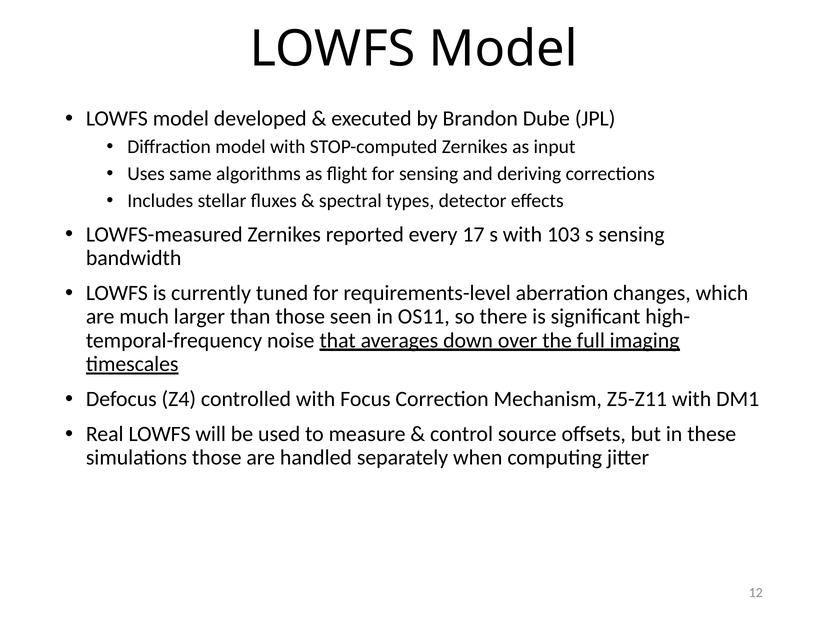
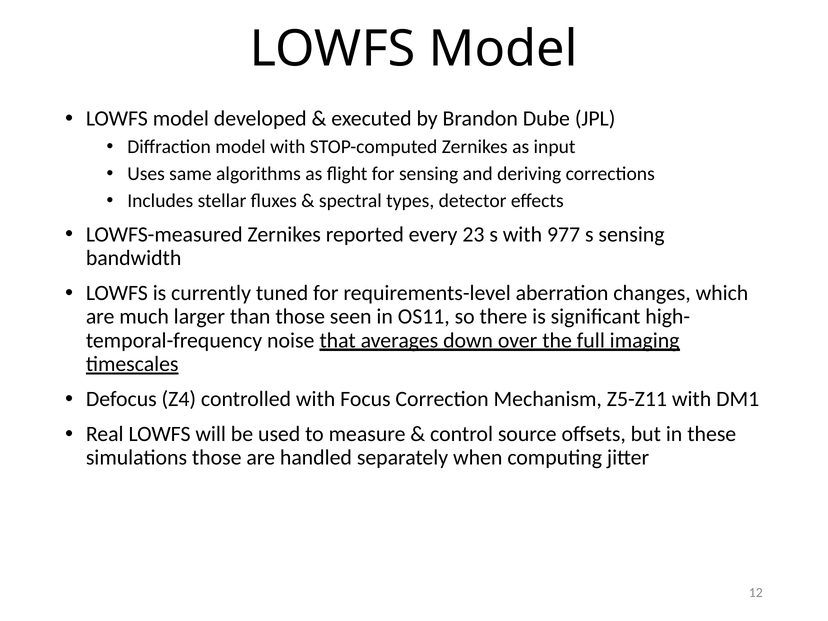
17: 17 -> 23 (473, 234)
103: 103 -> 977 (564, 234)
